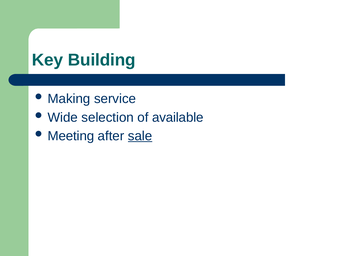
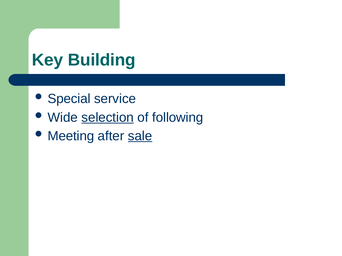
Making: Making -> Special (69, 99)
selection underline: none -> present (108, 118)
available: available -> following (178, 118)
